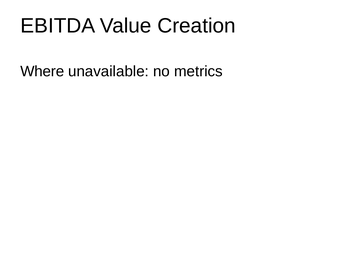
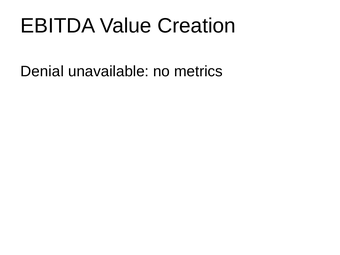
Where: Where -> Denial (42, 71)
